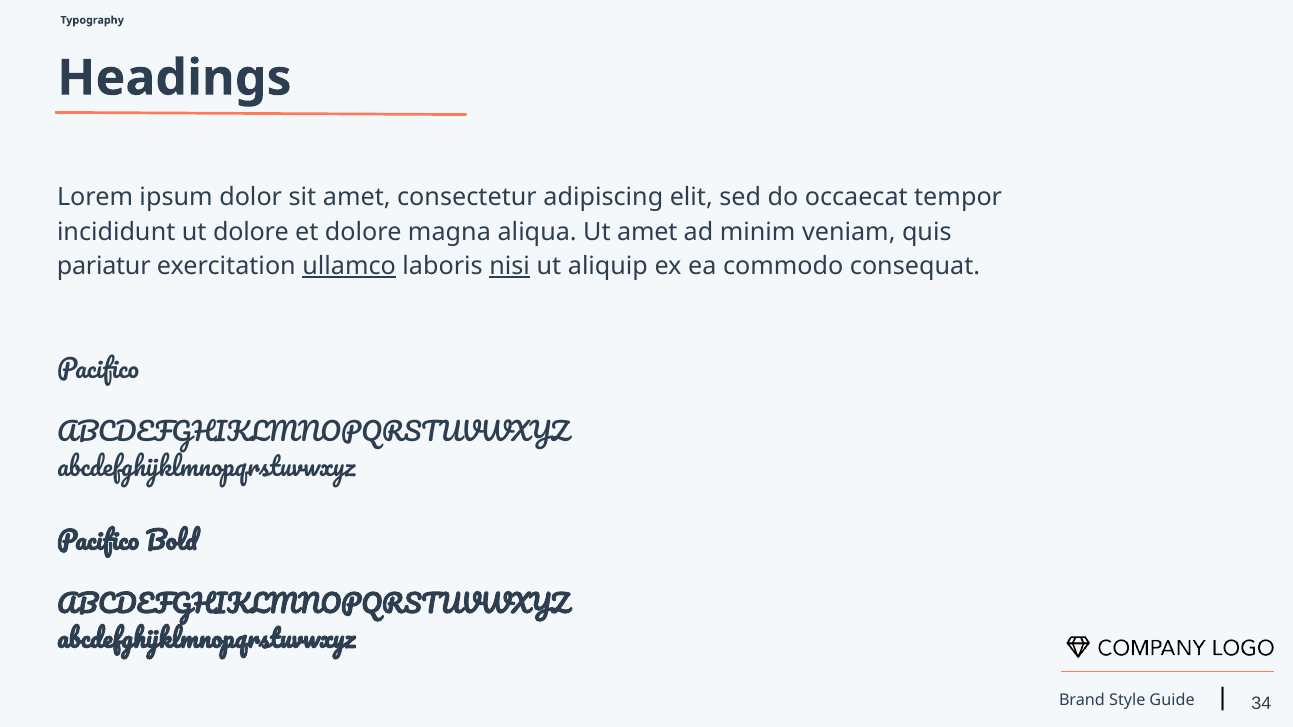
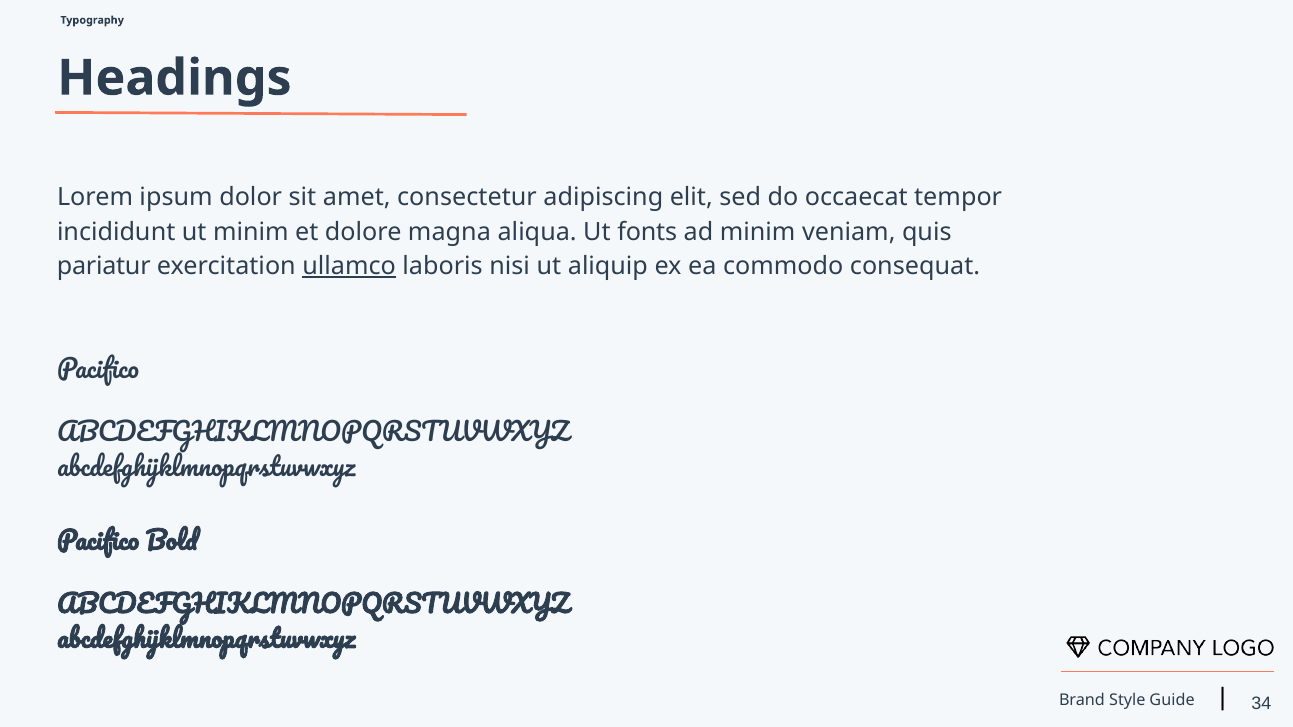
ut dolore: dolore -> minim (251, 232)
Ut amet: amet -> fonts (647, 232)
nisi underline: present -> none (510, 267)
